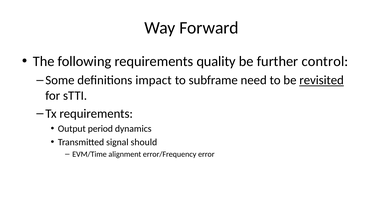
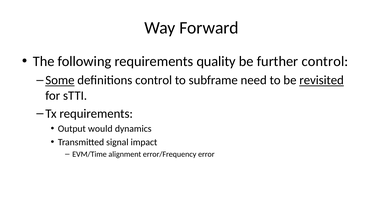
Some underline: none -> present (60, 80)
definitions impact: impact -> control (154, 80)
period: period -> would (100, 128)
should: should -> impact (144, 142)
